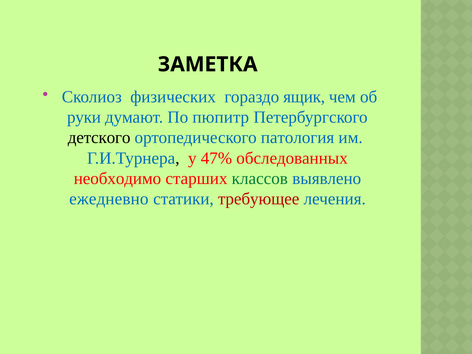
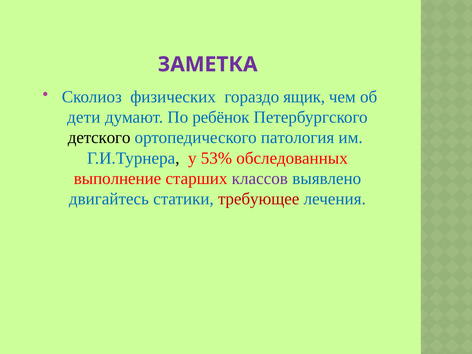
ЗАМЕТКА colour: black -> purple (208, 64)
руки: руки -> дети (84, 117)
пюпитр: пюпитр -> ребёнок (221, 117)
47%: 47% -> 53% (216, 158)
необходимо: необходимо -> выполнение (117, 179)
классов colour: green -> purple (260, 179)
ежедневно: ежедневно -> двигайтесь (109, 199)
